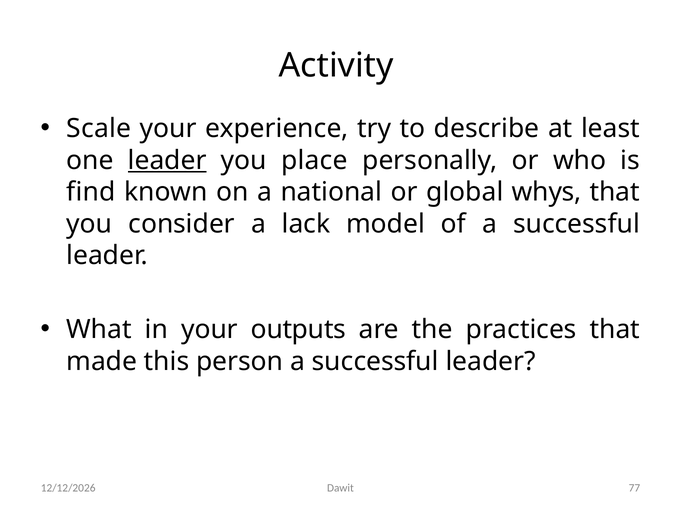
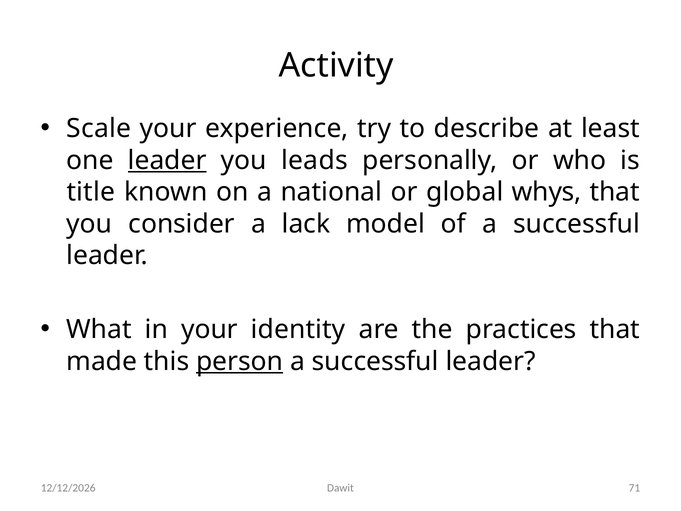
place: place -> leads (314, 160)
find: find -> title (91, 192)
outputs: outputs -> identity (298, 330)
person underline: none -> present (240, 361)
77: 77 -> 71 (634, 488)
